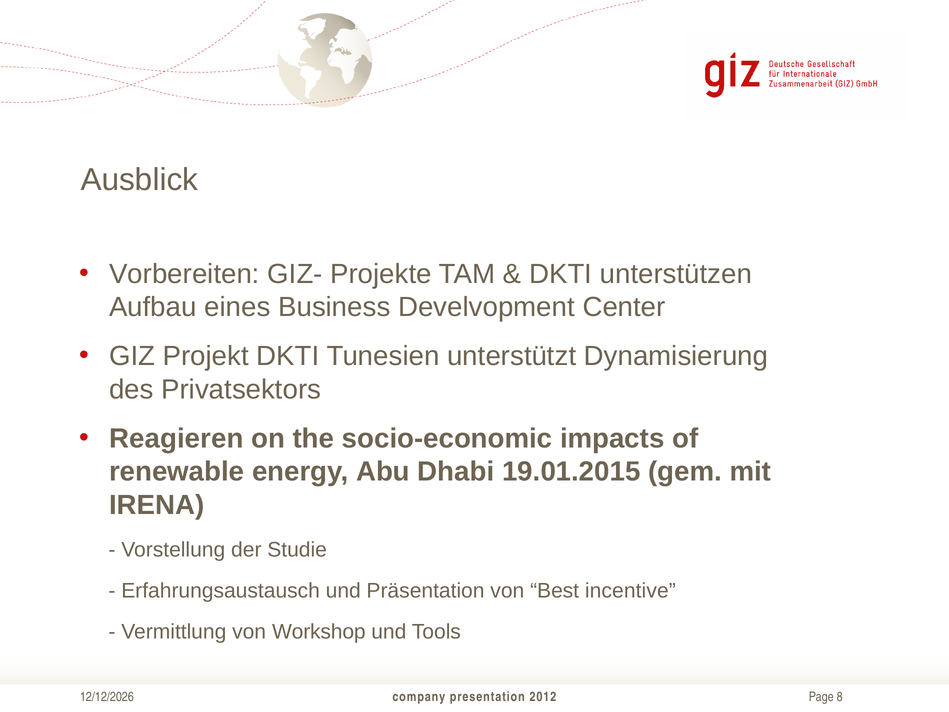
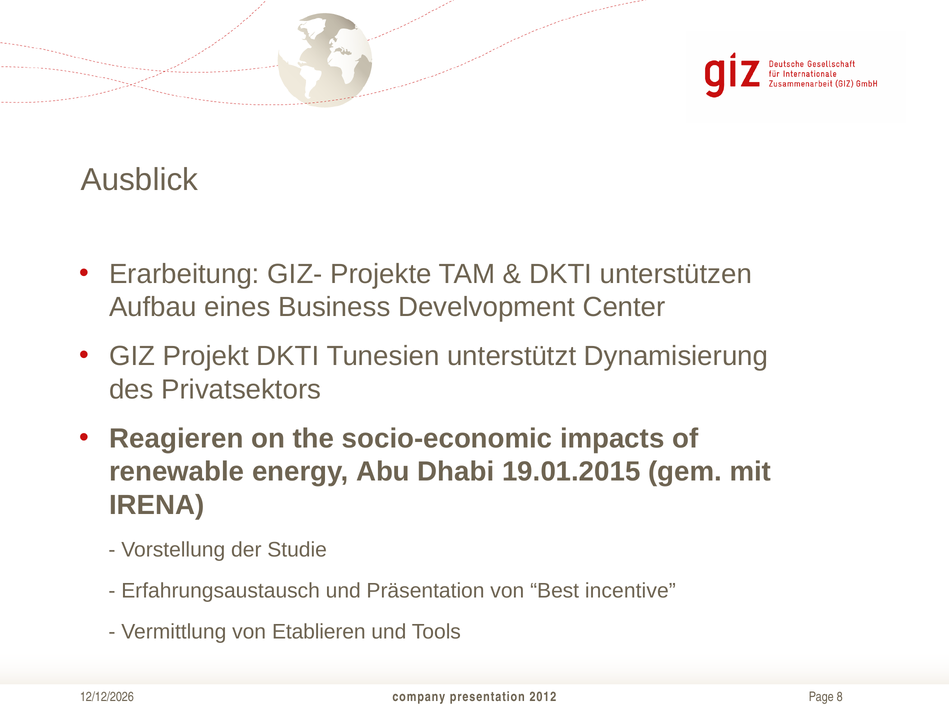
Vorbereiten: Vorbereiten -> Erarbeitung (184, 274)
Workshop: Workshop -> Etablieren (319, 632)
